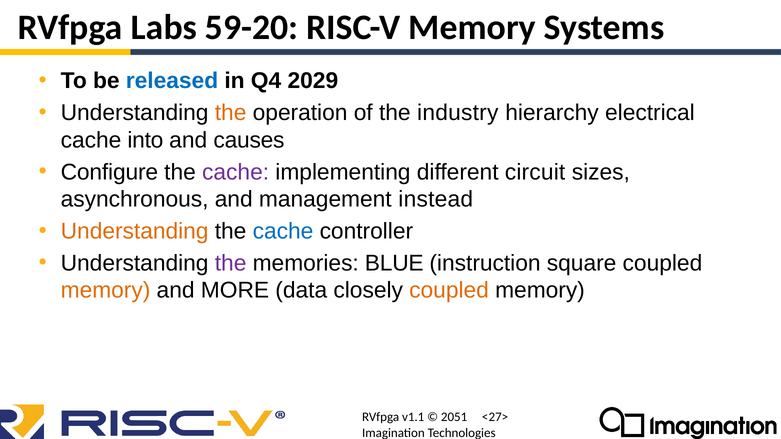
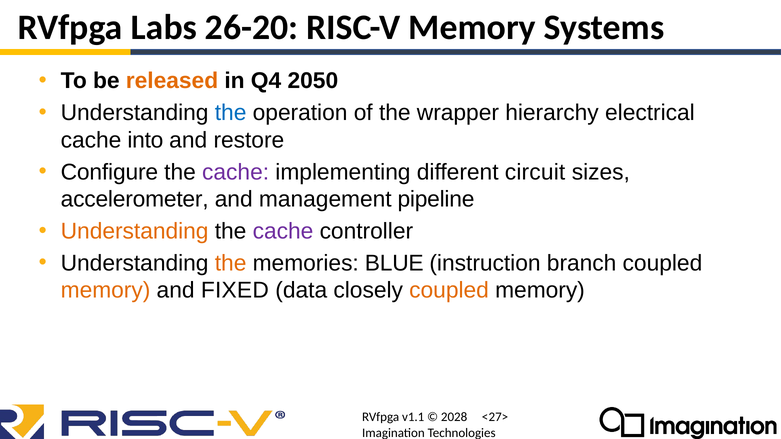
59-20: 59-20 -> 26-20 (252, 28)
released colour: blue -> orange (172, 81)
2029: 2029 -> 2050 (313, 81)
the colour: orange -> blue (231, 113)
industry: industry -> wrapper (458, 113)
causes: causes -> restore (249, 140)
asynchronous: asynchronous -> accelerometer (135, 199)
instead: instead -> pipeline (436, 199)
cache colour: blue -> purple (283, 231)
the colour: purple -> orange (231, 263)
square: square -> branch (582, 263)
MORE: MORE -> FIXED (235, 291)
2051: 2051 -> 2028 (454, 417)
